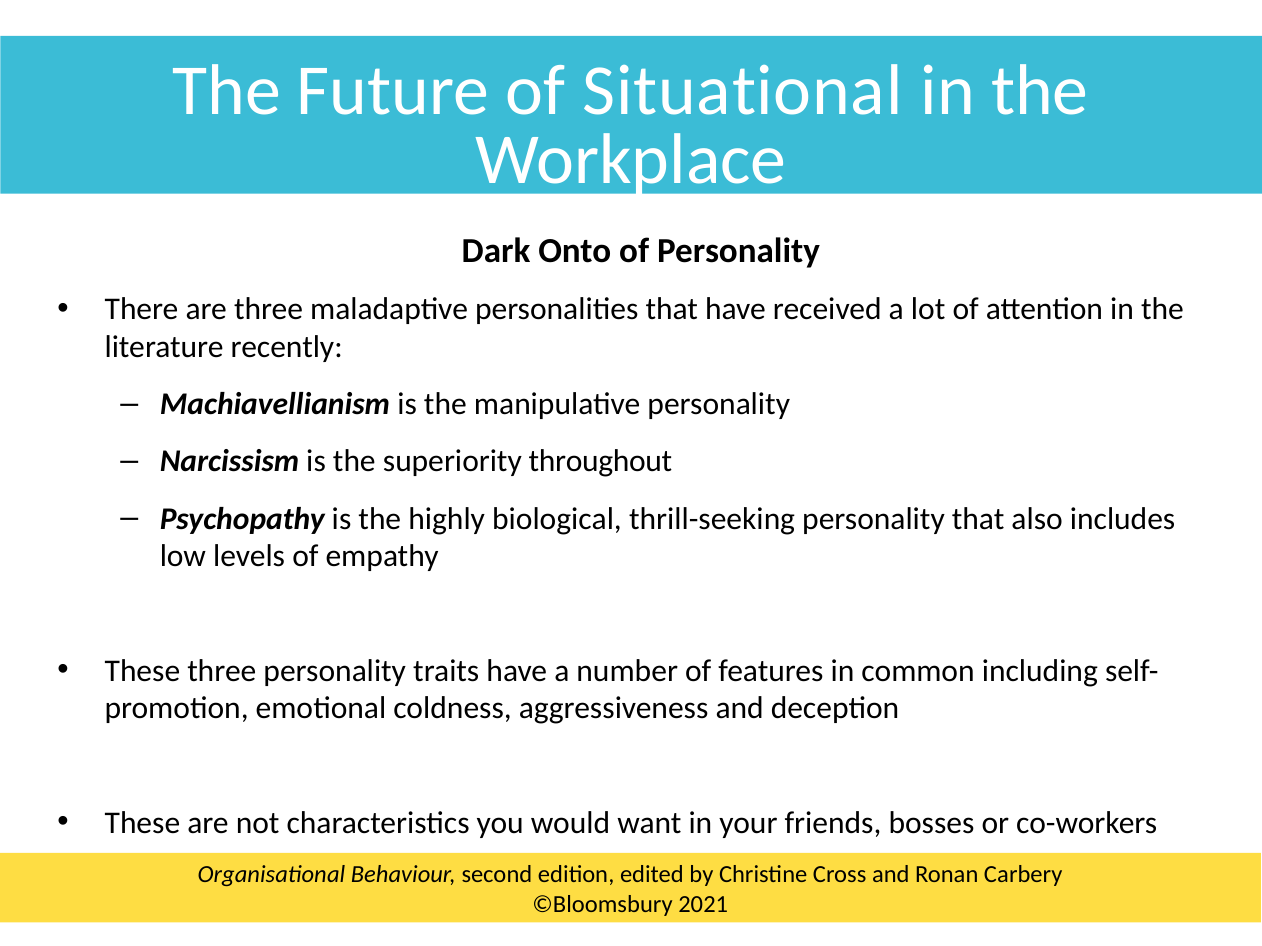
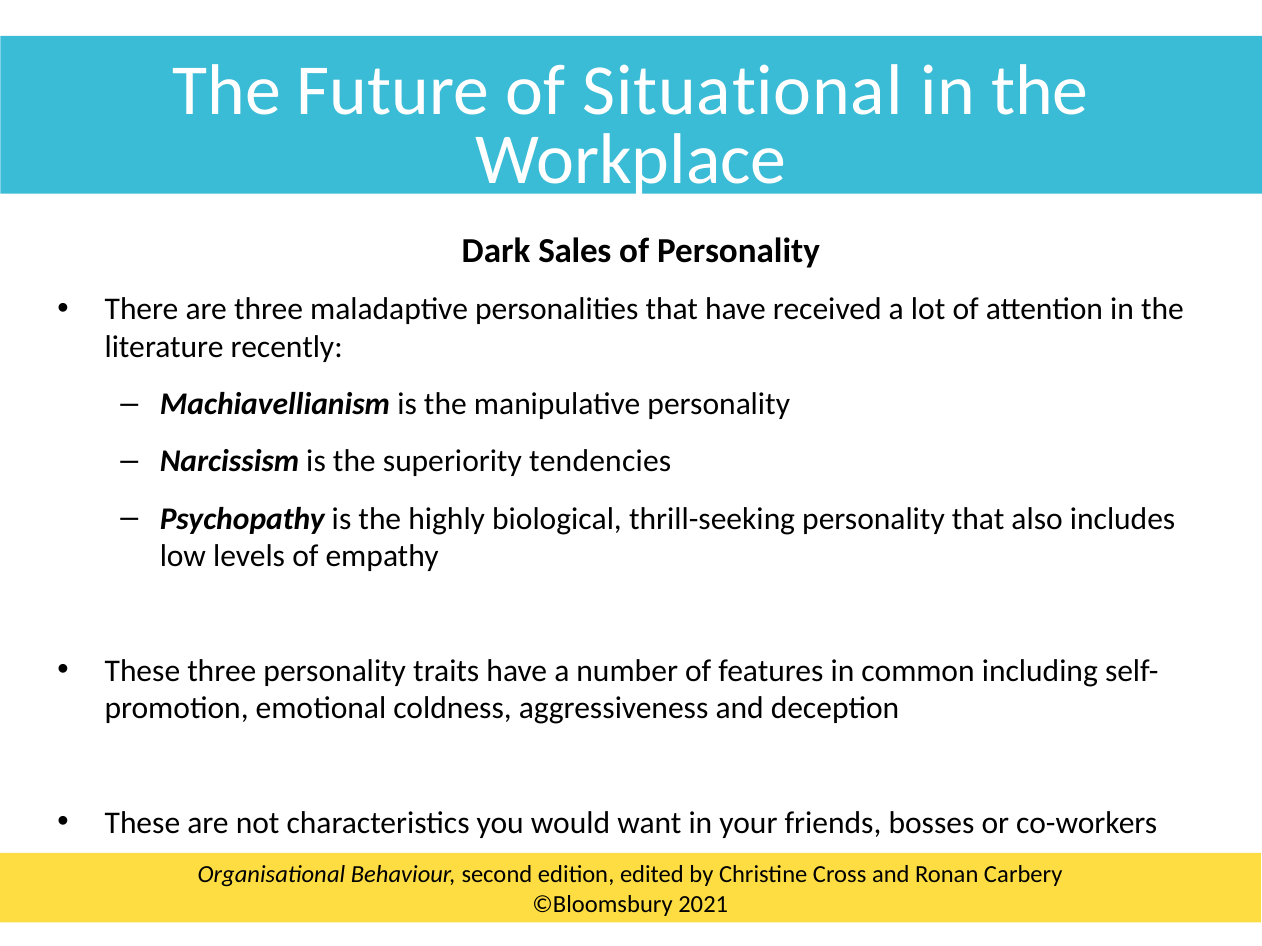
Onto: Onto -> Sales (575, 251)
throughout: throughout -> tendencies (600, 462)
